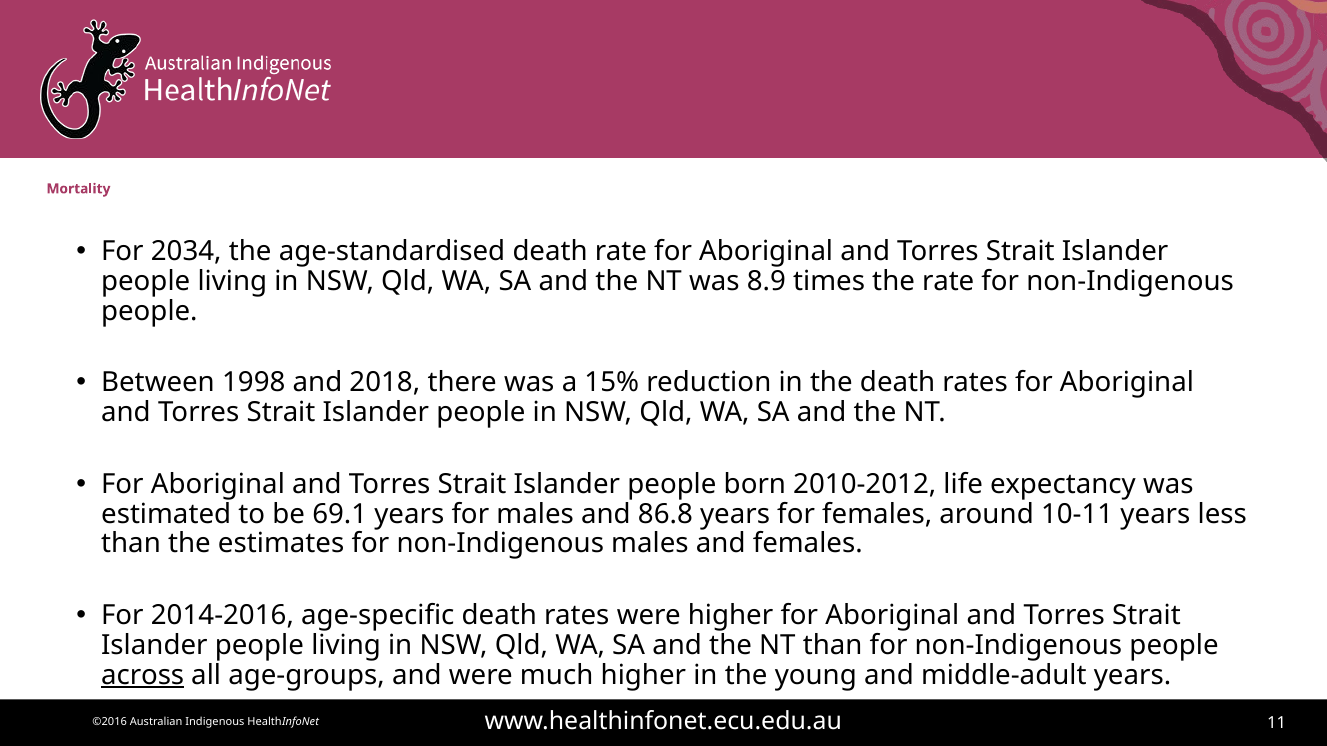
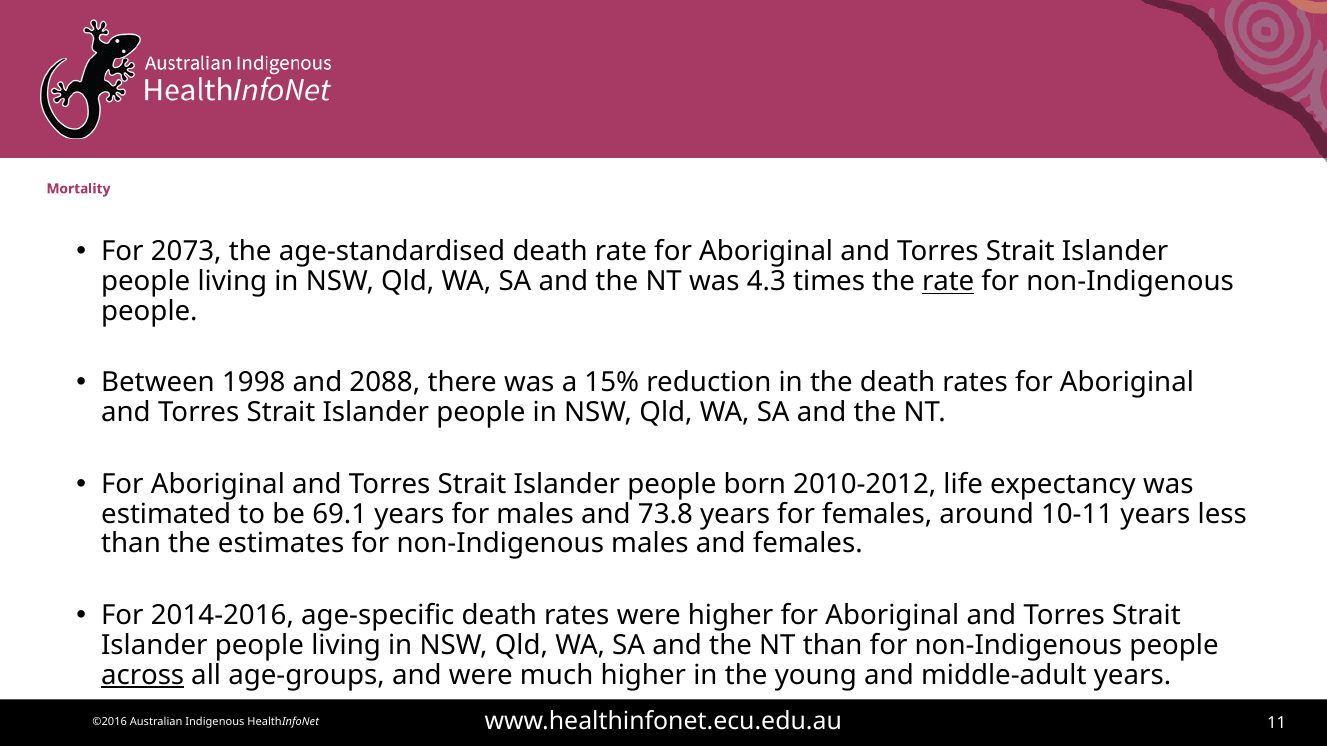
2034: 2034 -> 2073 (186, 252)
8.9: 8.9 -> 4.3 (766, 282)
rate underline: none -> present (948, 282)
2018: 2018 -> 2088 (385, 383)
86.8: 86.8 -> 73.8 (665, 514)
